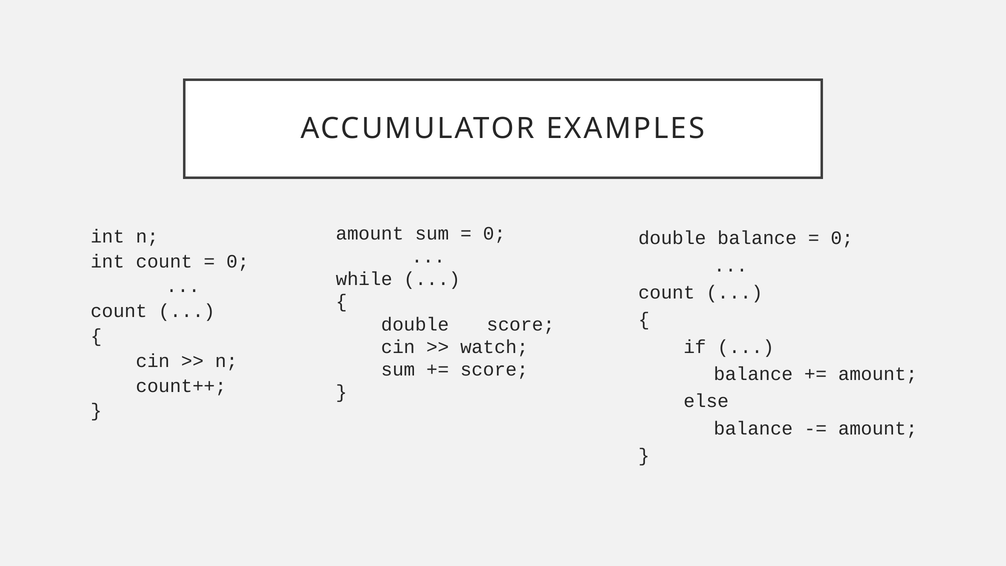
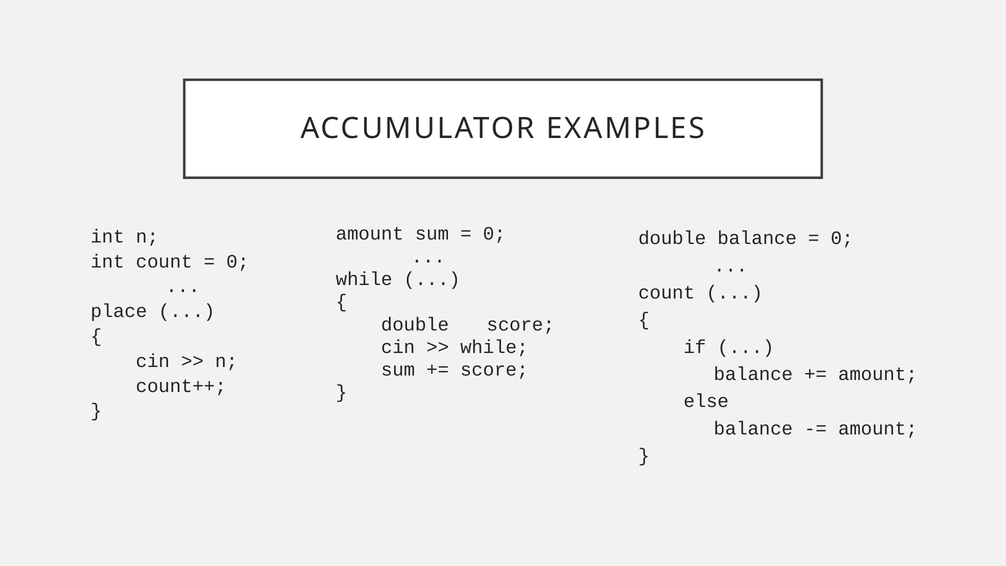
count: count -> place (119, 311)
watch: watch -> while (494, 347)
